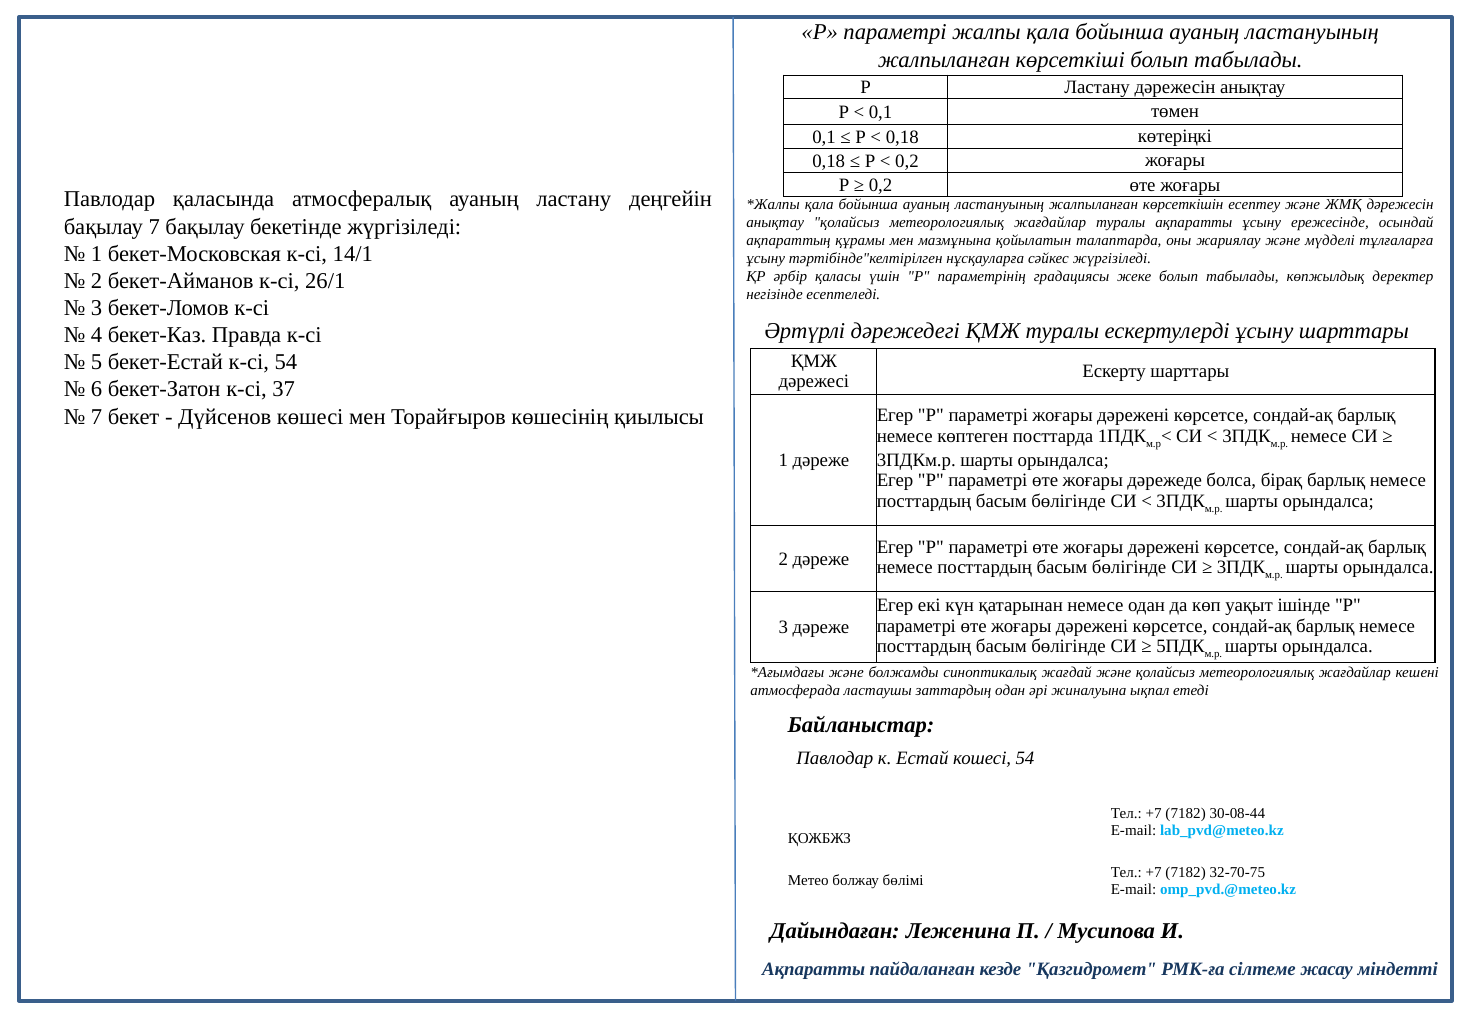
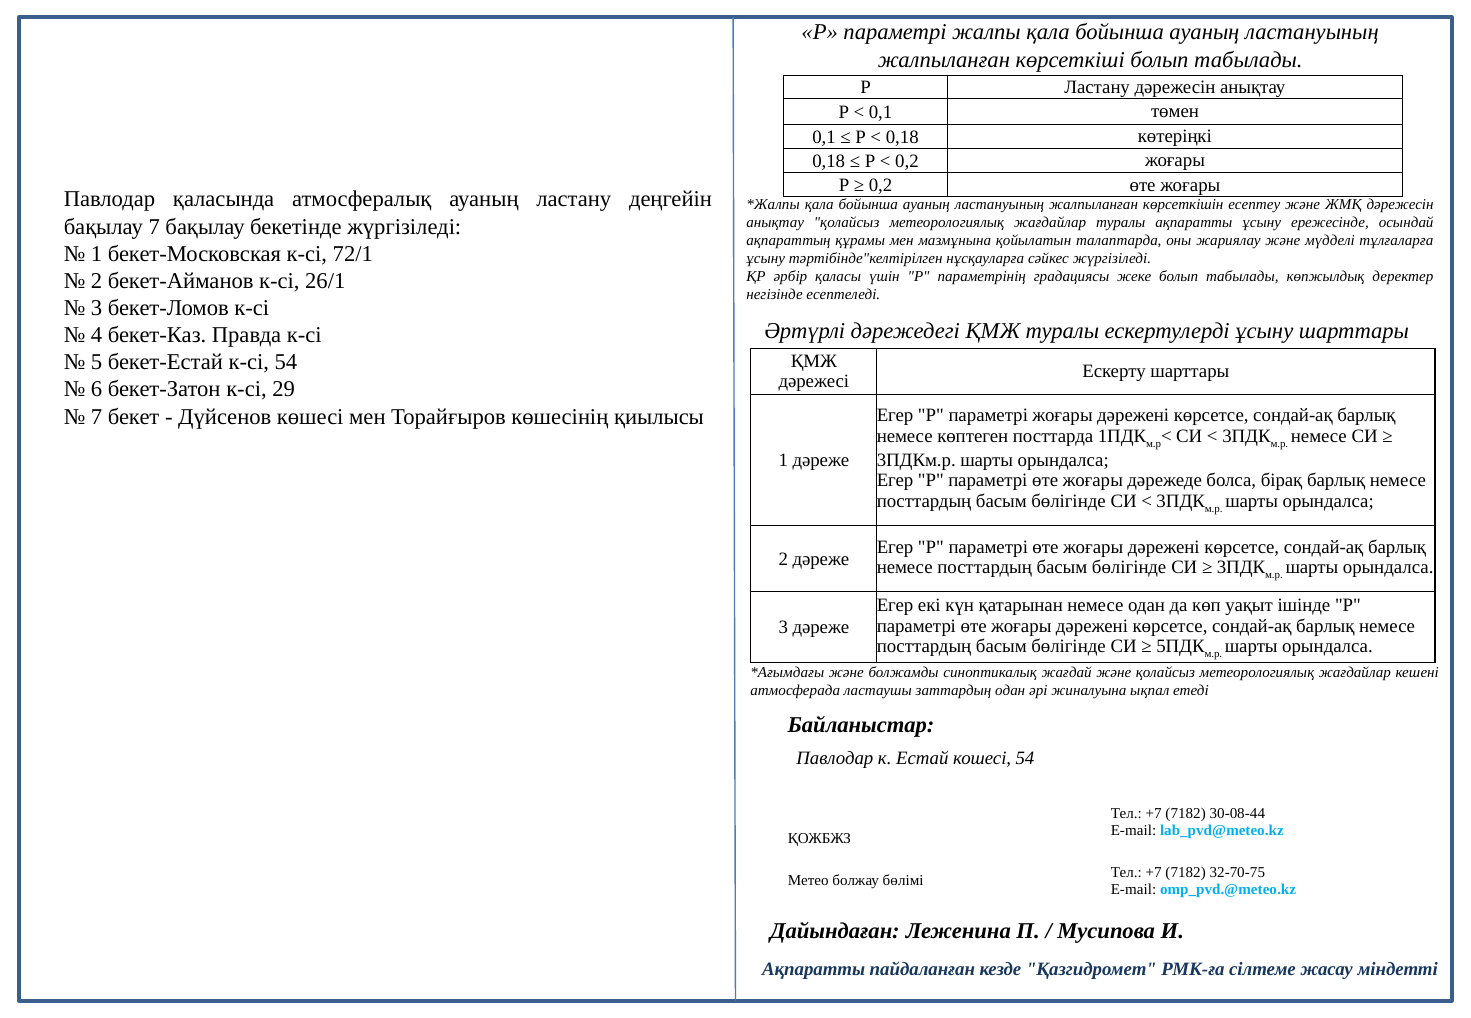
14/1: 14/1 -> 72/1 (353, 254)
37: 37 -> 29 (284, 390)
